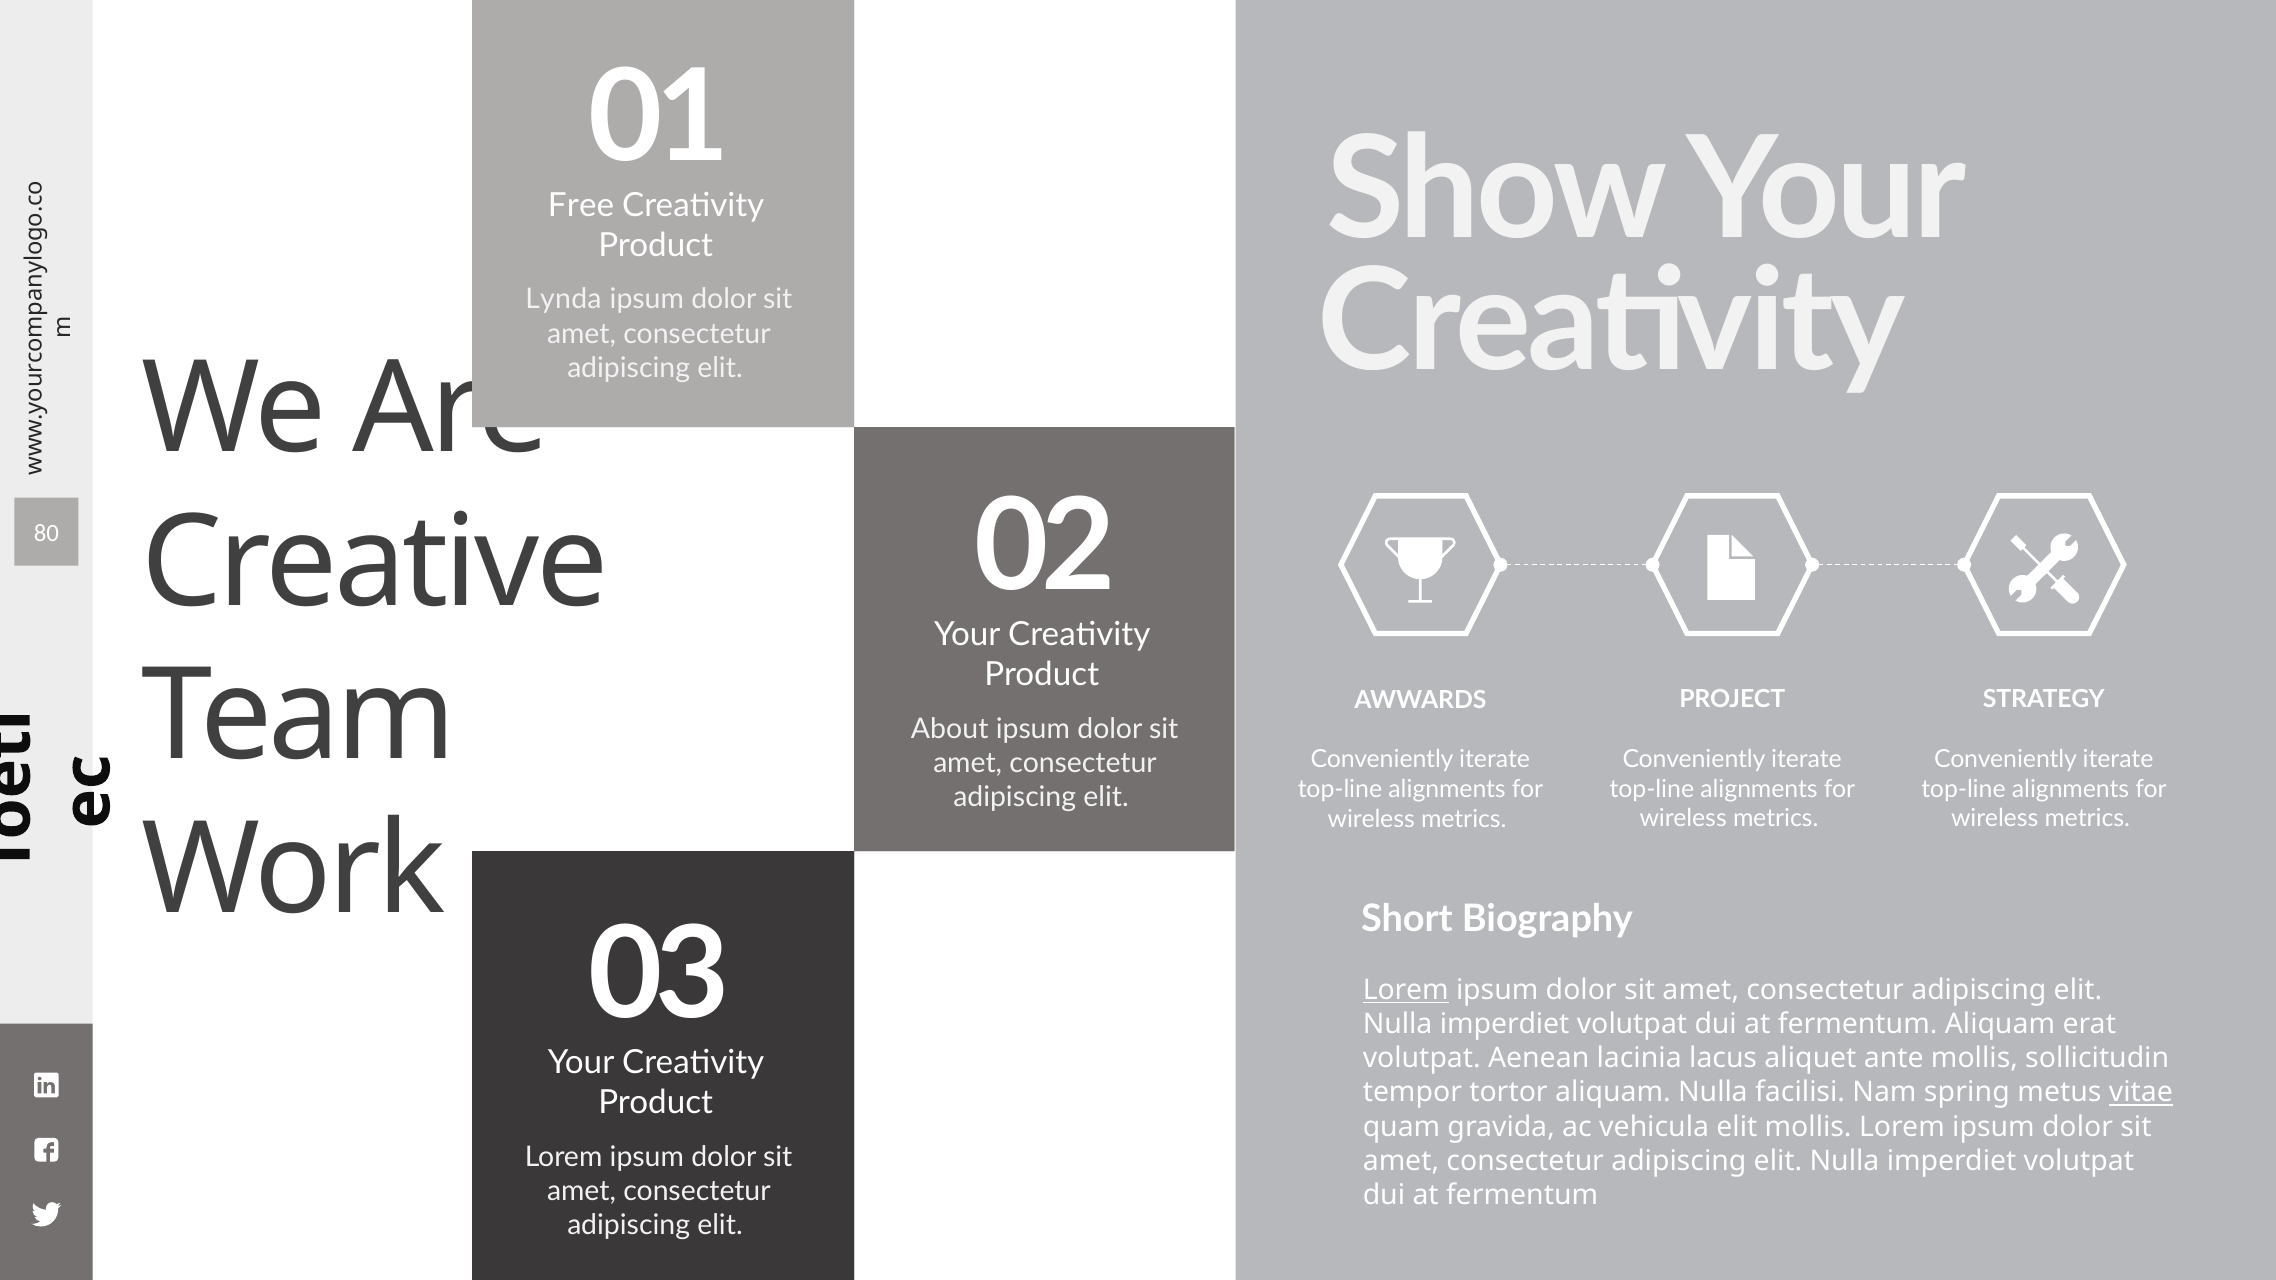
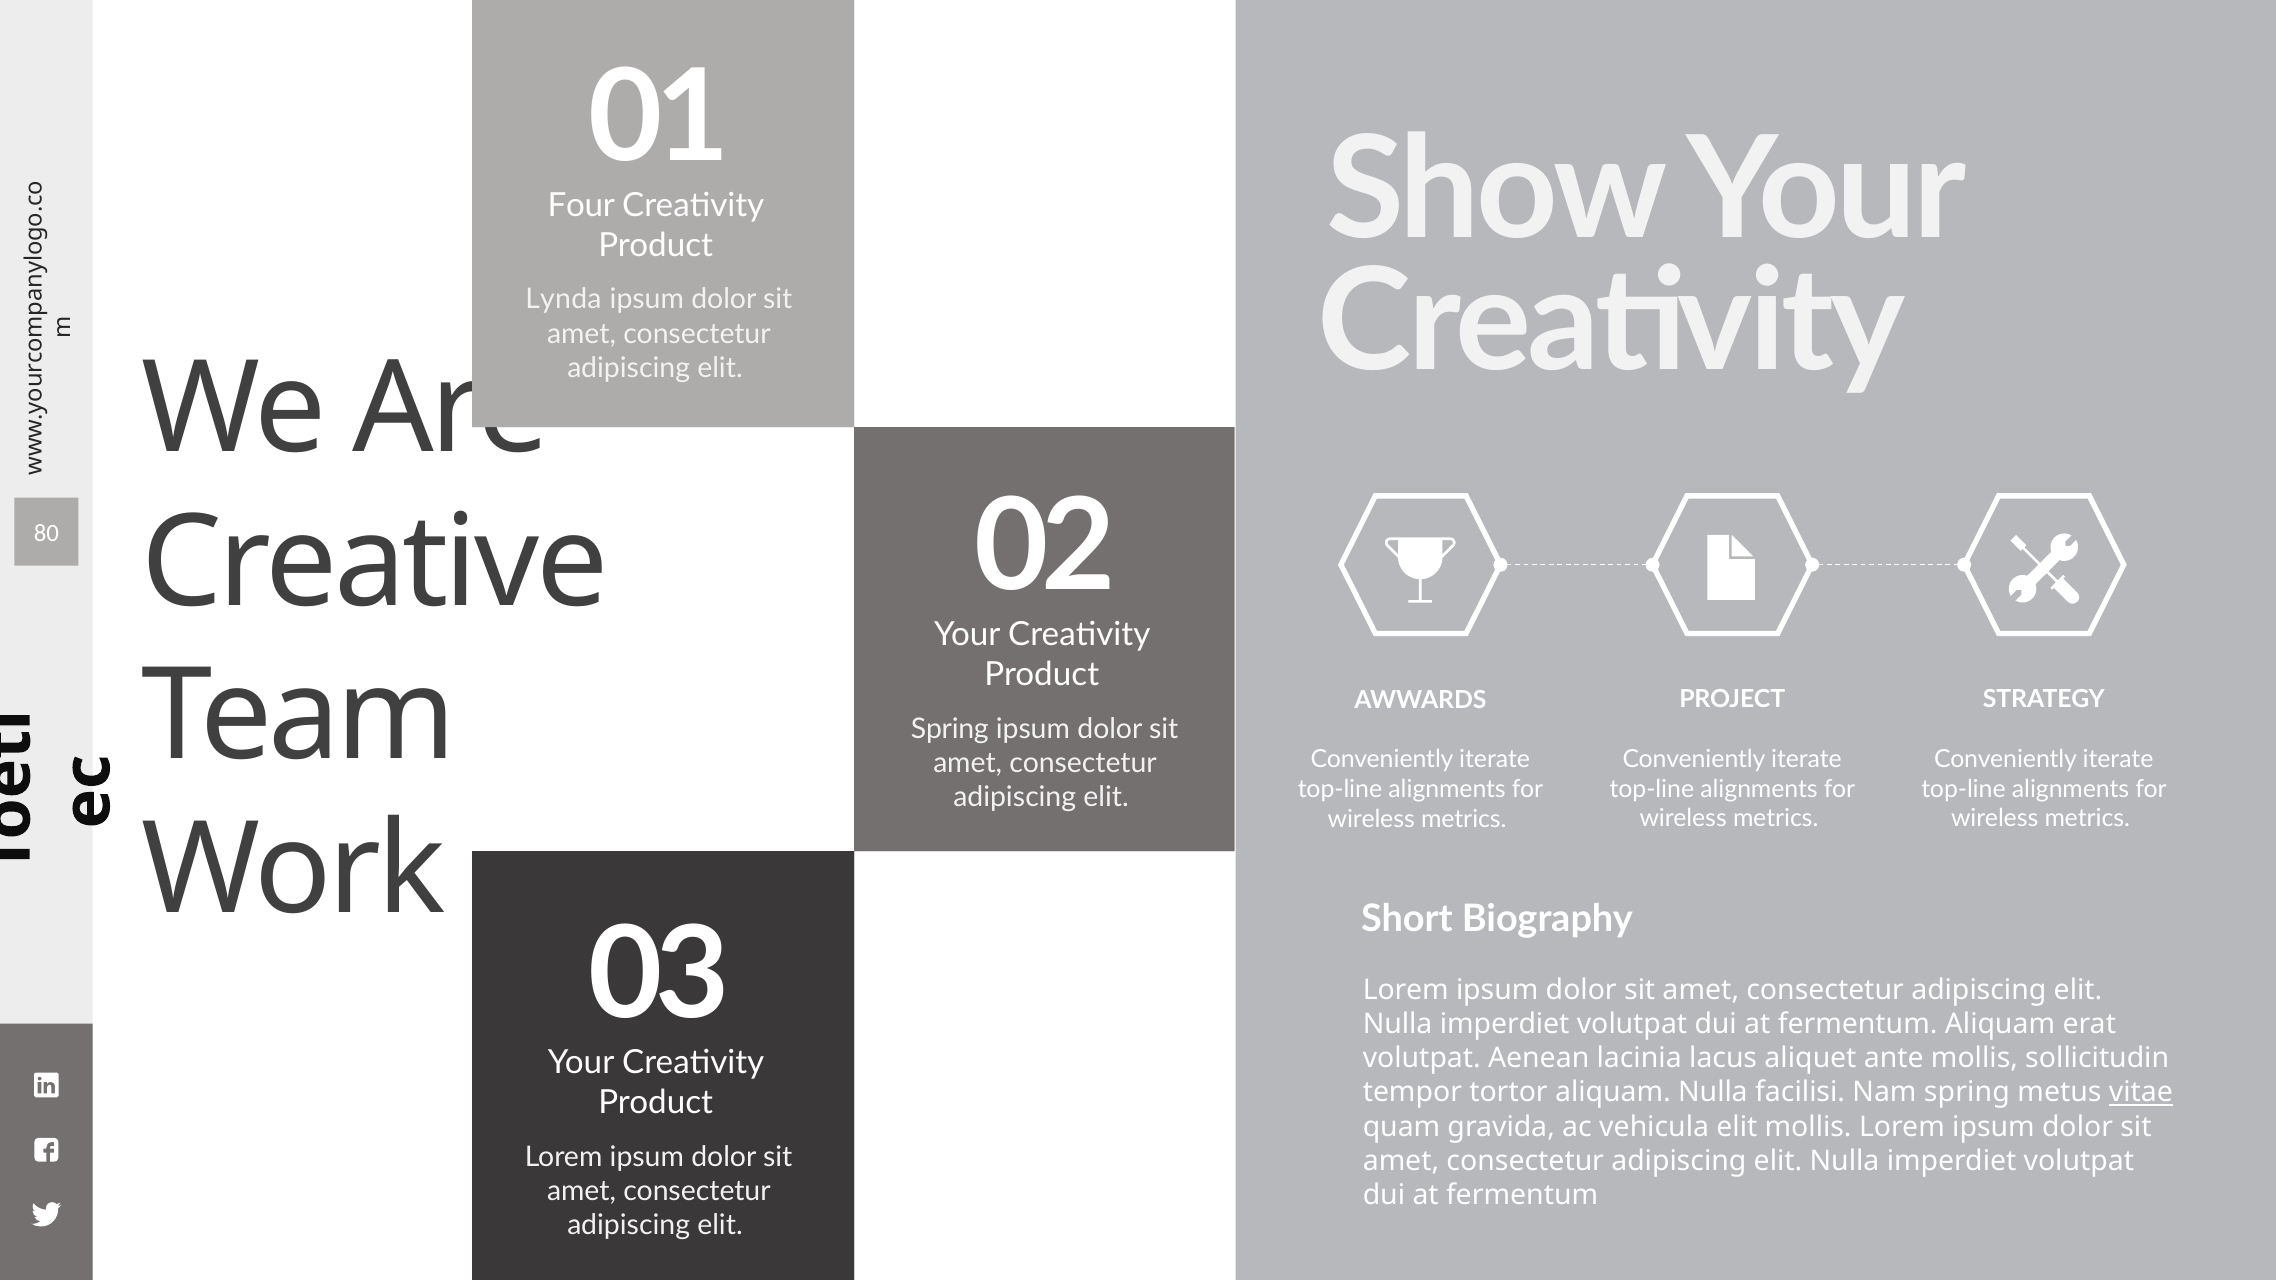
Free: Free -> Four (581, 205)
About: About -> Spring (950, 729)
Lorem underline: present -> none (1406, 990)
